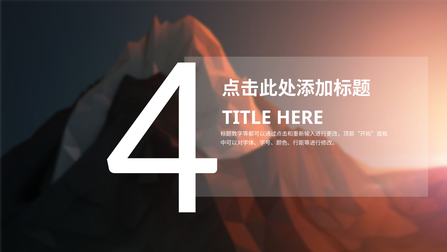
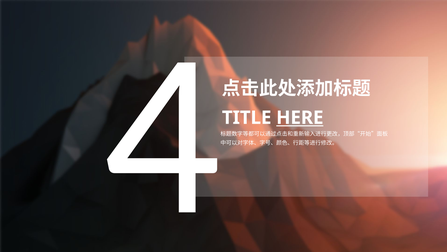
HERE underline: none -> present (300, 117)
